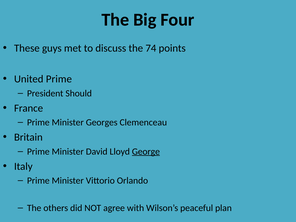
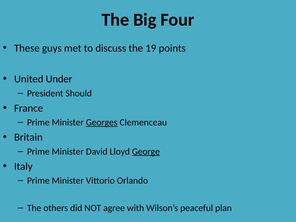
74: 74 -> 19 (151, 48)
United Prime: Prime -> Under (59, 79)
Georges underline: none -> present (102, 122)
